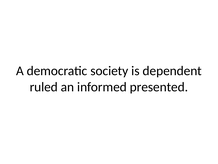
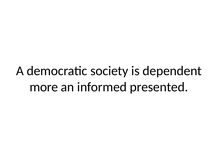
ruled: ruled -> more (44, 87)
